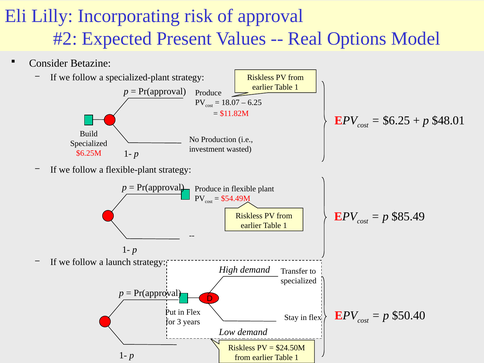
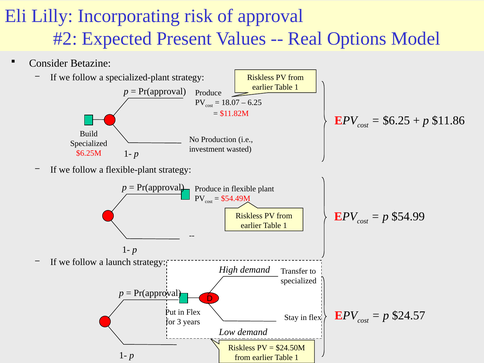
$48.01: $48.01 -> $11.86 (448, 121)
$85.49: $85.49 -> $54.99 (408, 217)
$50.40: $50.40 -> $24.57 (409, 316)
